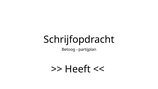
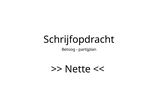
Heeft: Heeft -> Nette (78, 69)
